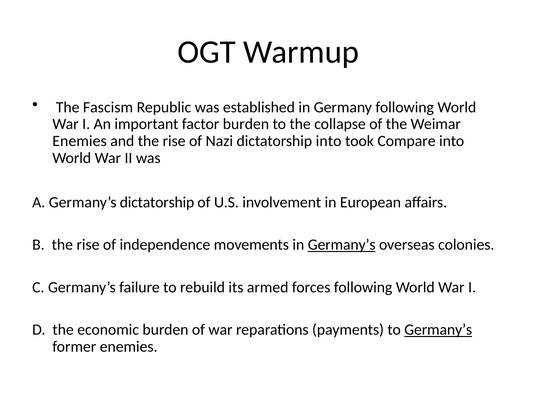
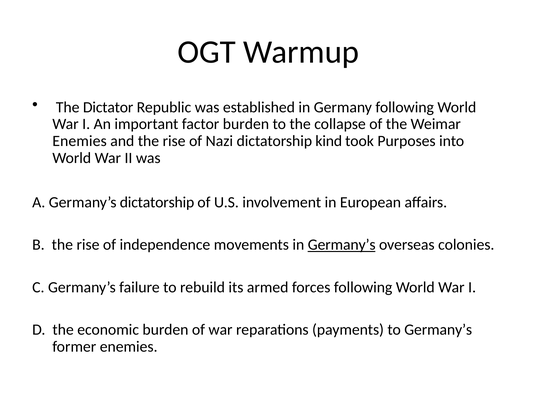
Fascism: Fascism -> Dictator (108, 107)
dictatorship into: into -> kind (329, 141)
Compare: Compare -> Purposes (407, 141)
Germany’s underline: present -> none (438, 329)
